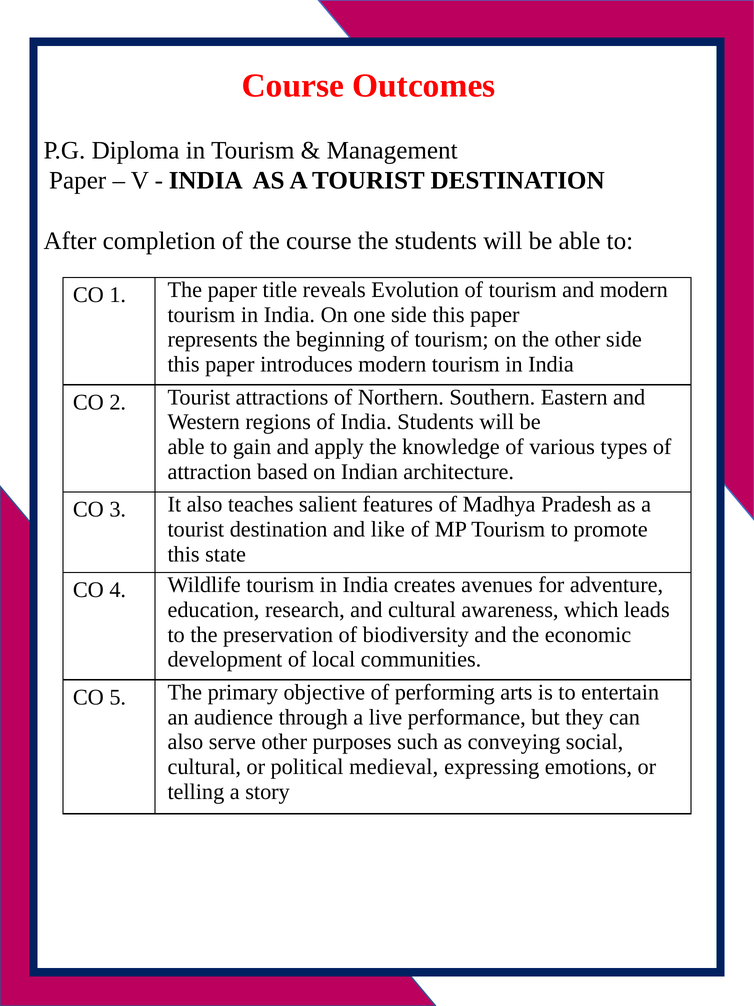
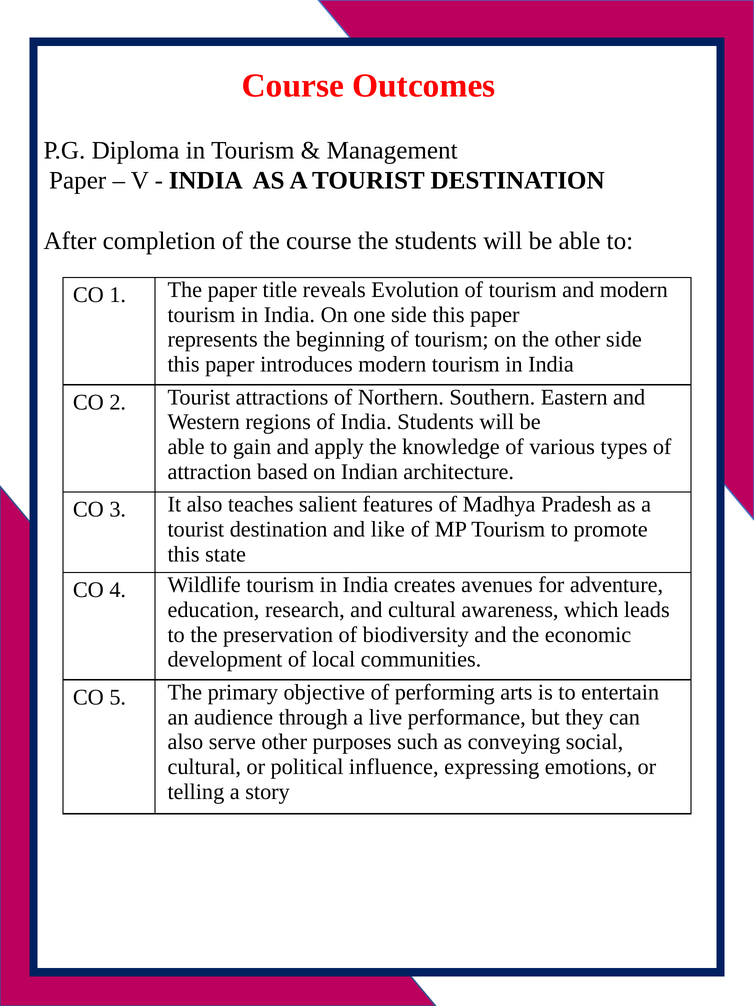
medieval: medieval -> influence (394, 766)
